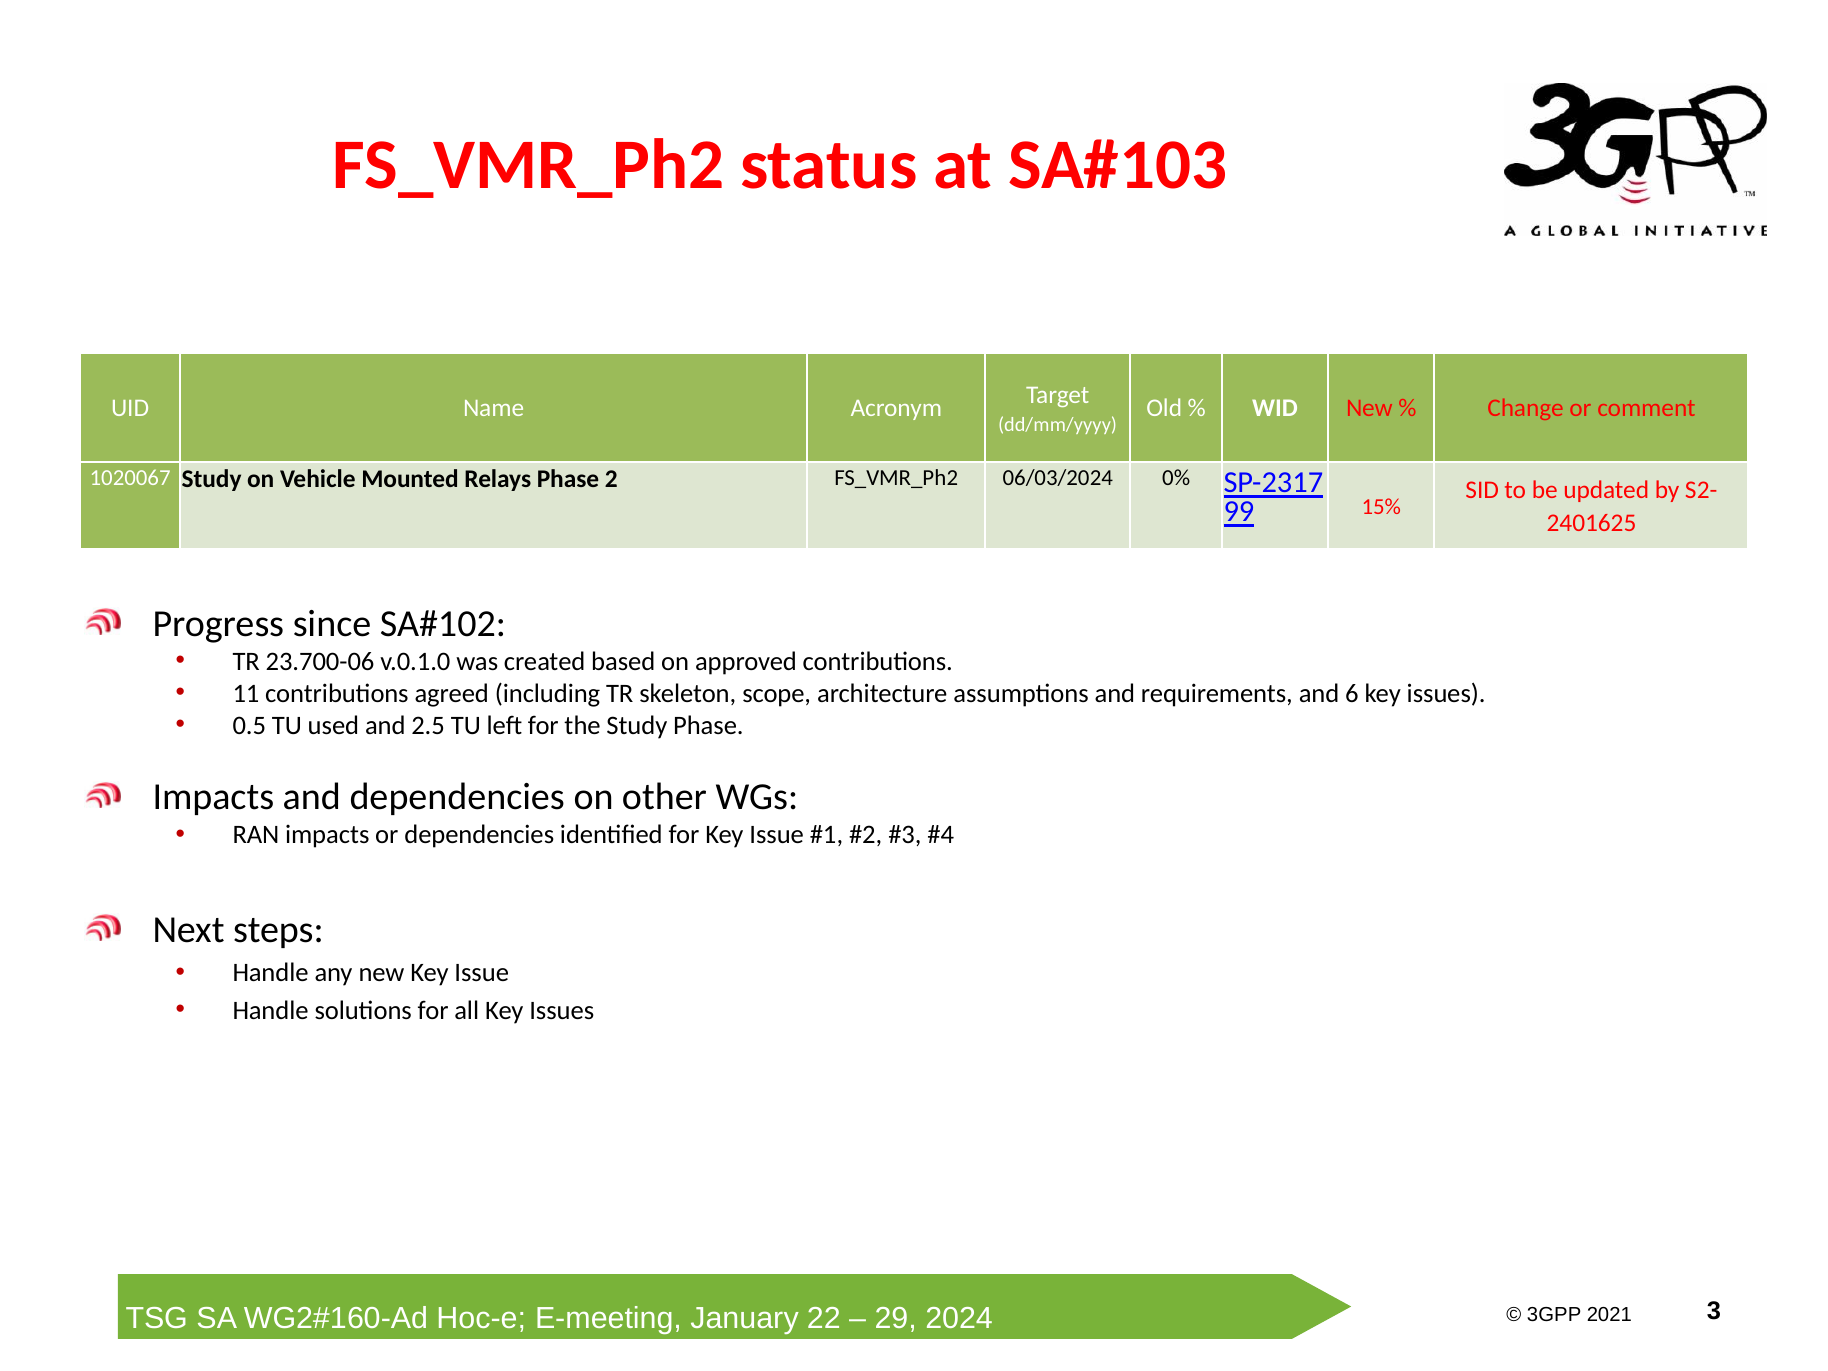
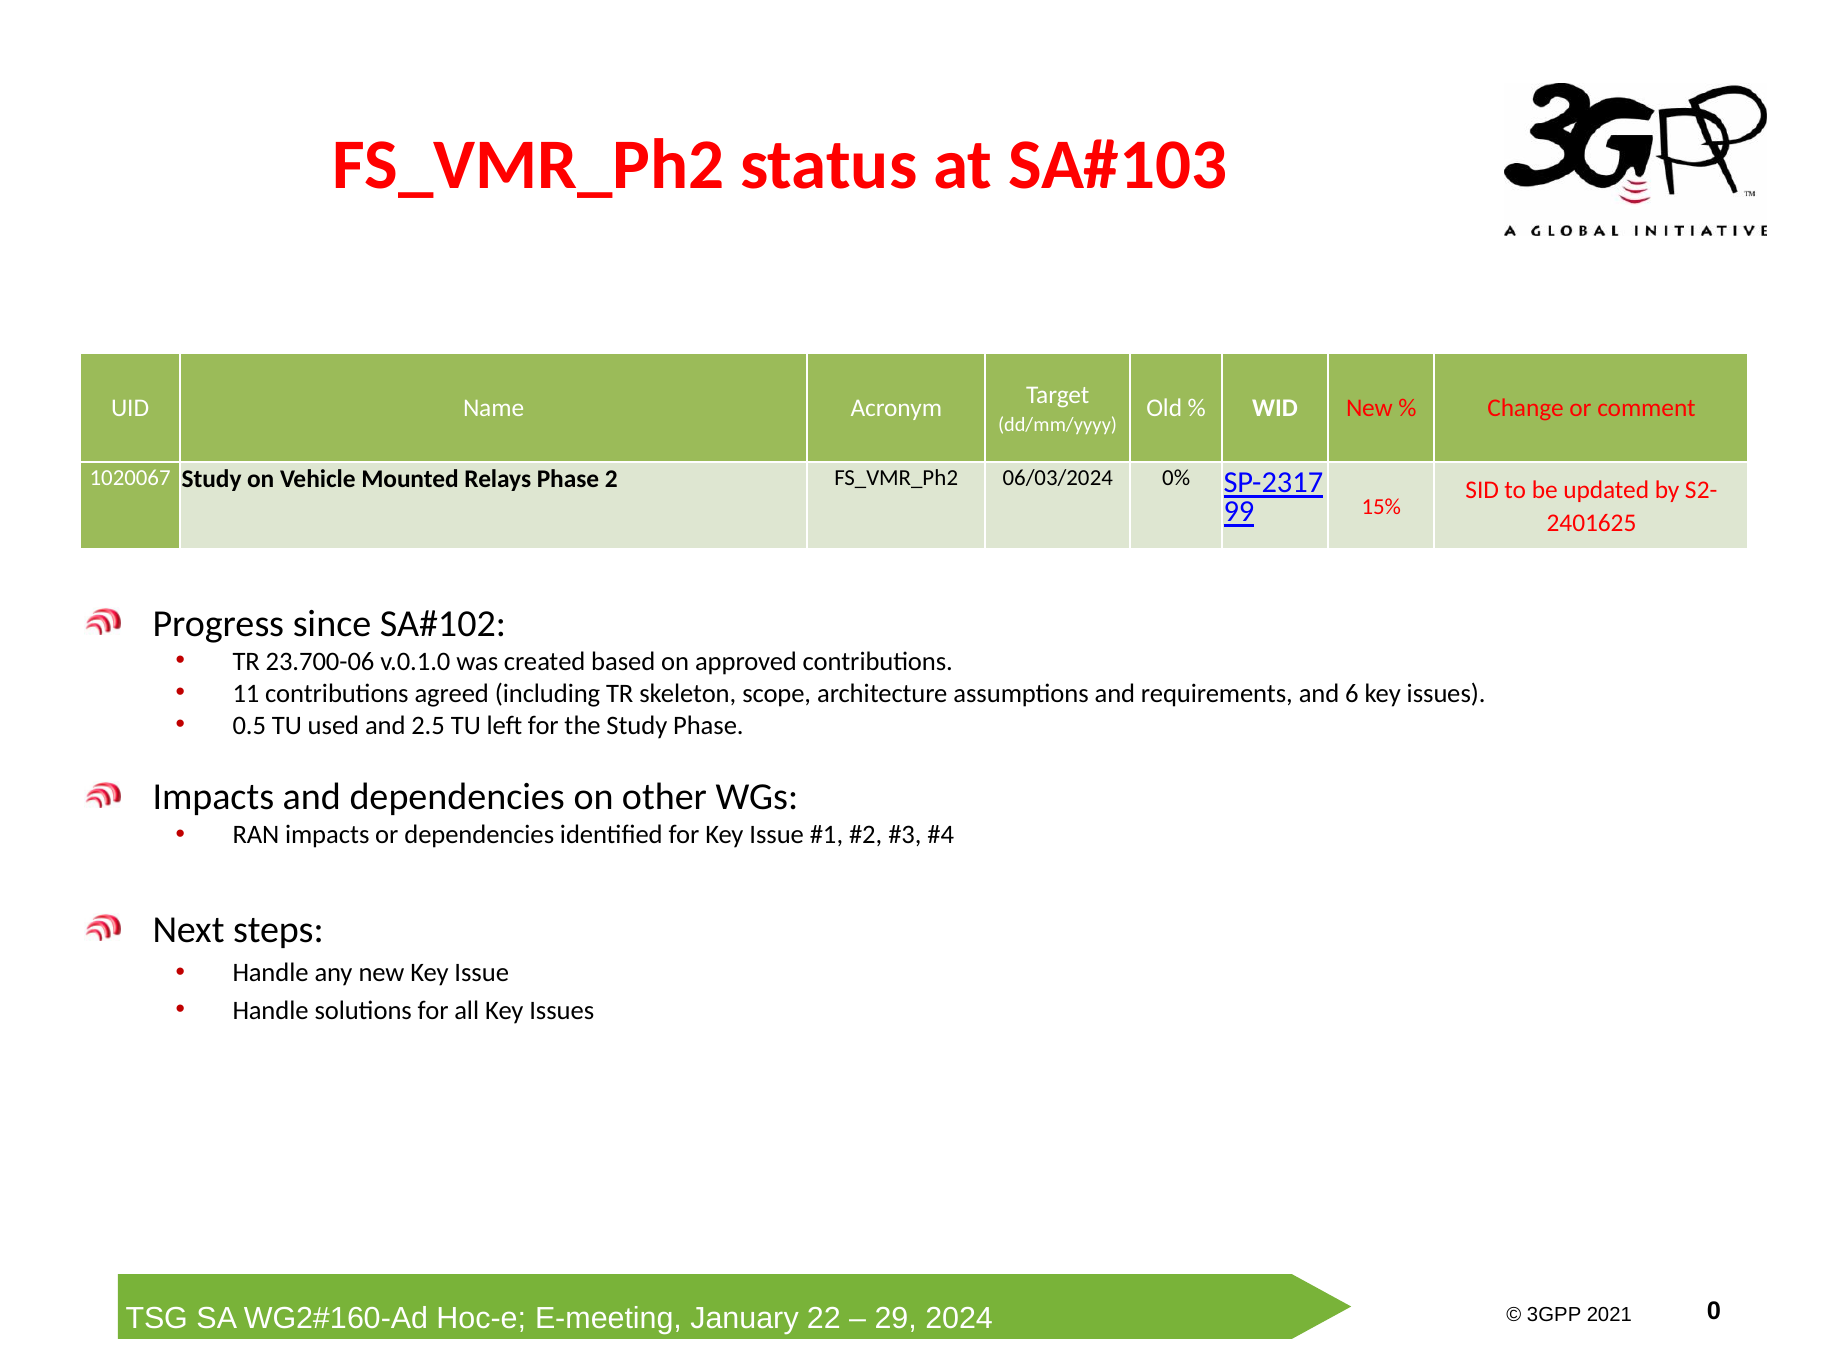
3: 3 -> 0 (1714, 1311)
